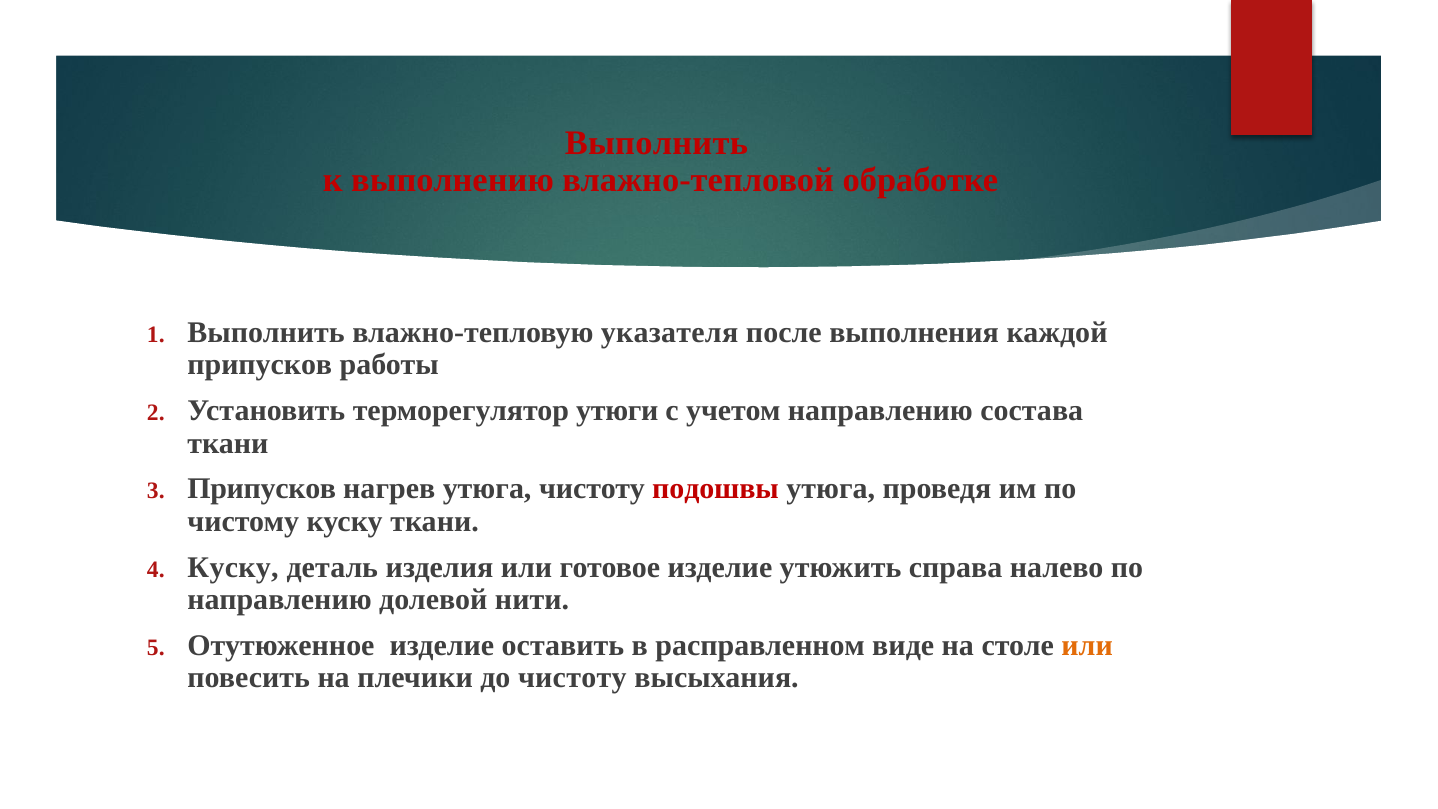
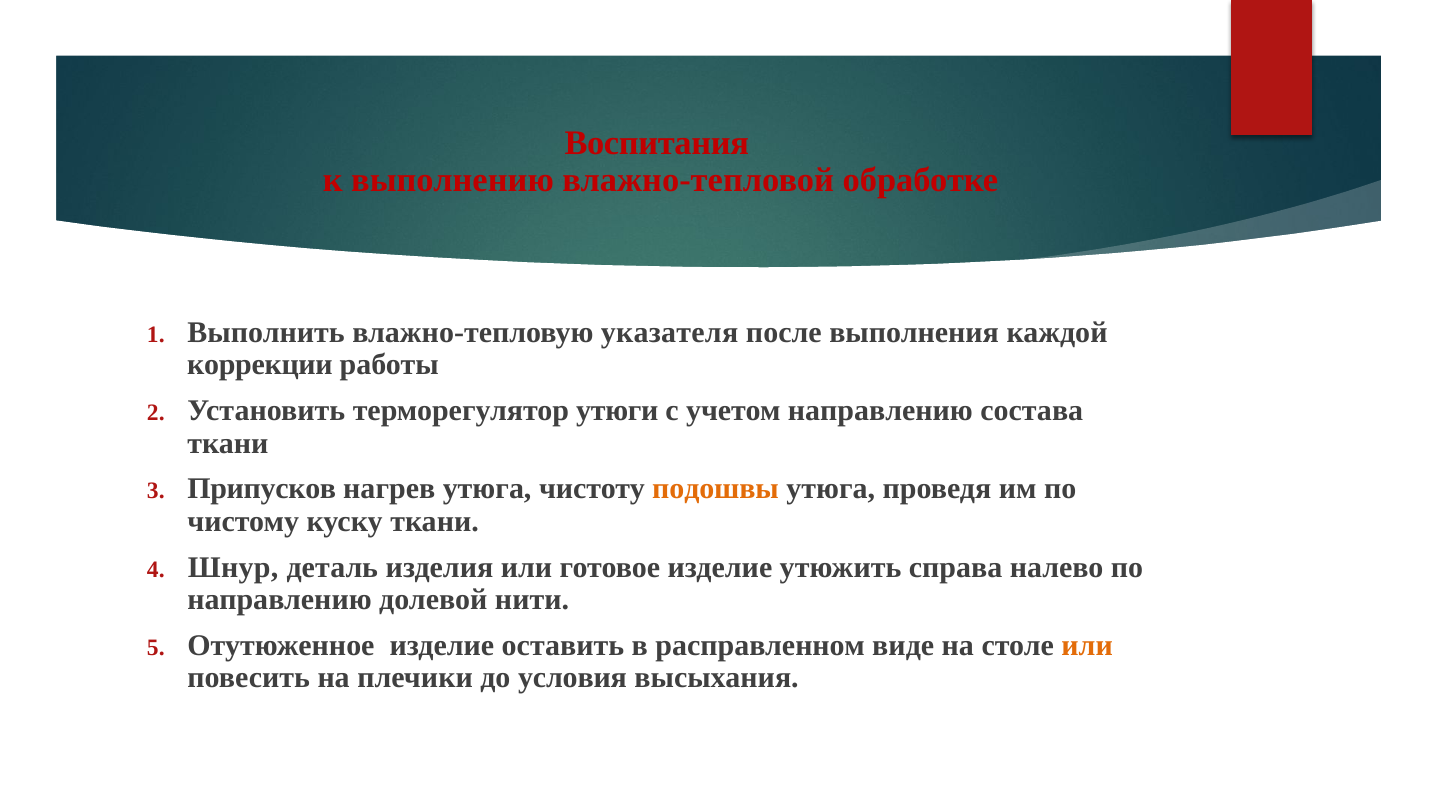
Выполнить: Выполнить -> Воспитания (657, 143)
припусков: припусков -> коррекции (260, 365)
подошвы colour: red -> orange (716, 489)
Куску: Куску -> Шнур (233, 567)
до чистоту: чистоту -> условия (572, 678)
